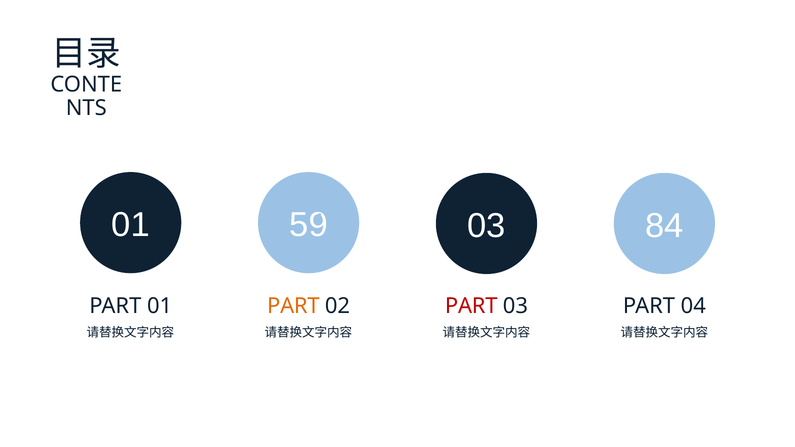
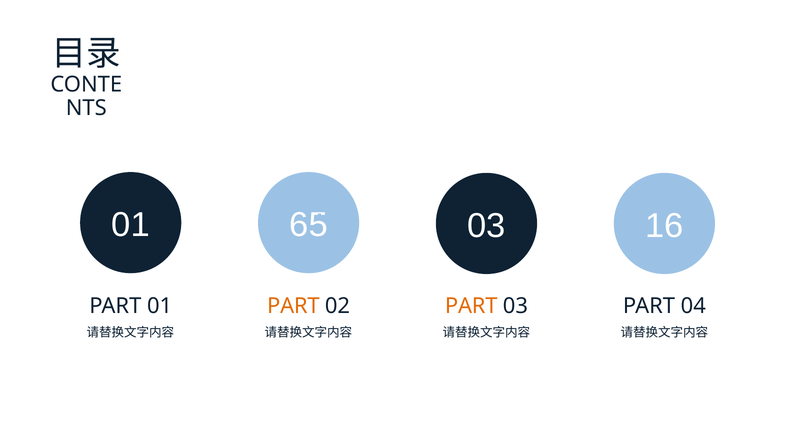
59: 59 -> 65 (309, 225)
84: 84 -> 16 (664, 226)
PART colour: red -> orange (471, 306)
